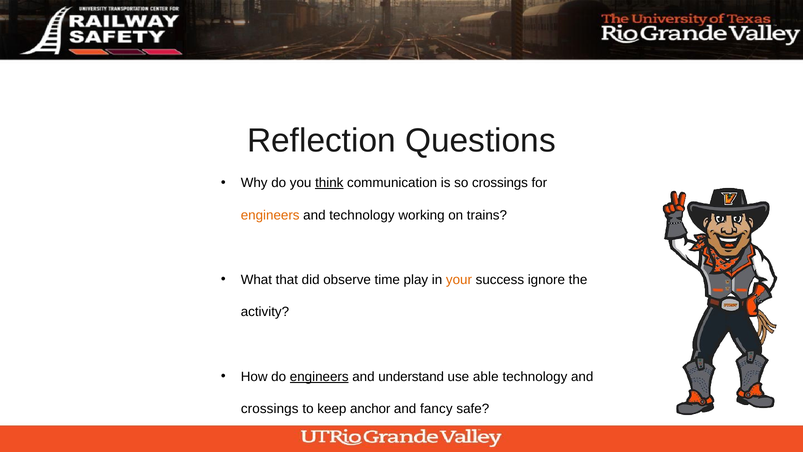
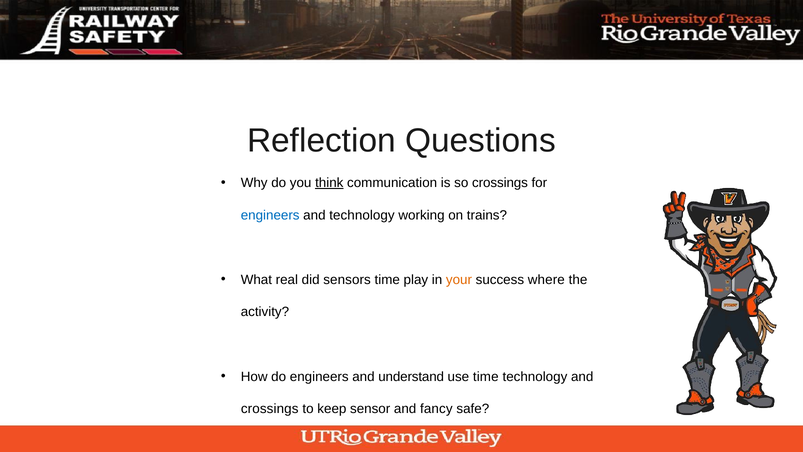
engineers colour: orange -> blue (270, 215)
that: that -> real (287, 280)
observe: observe -> sensors (347, 280)
ignore: ignore -> where (546, 280)
engineers underline: present -> none (319, 376)
use able: able -> time (486, 376)
anchor: anchor -> sensor (370, 409)
